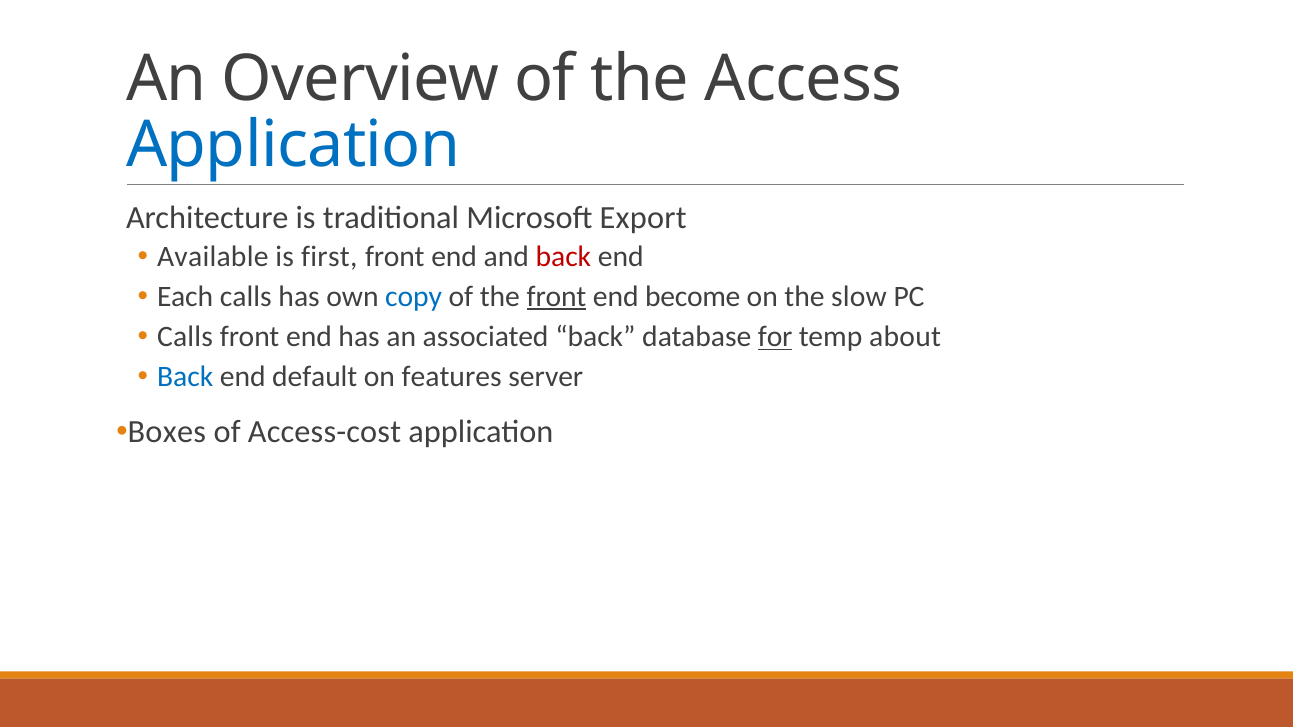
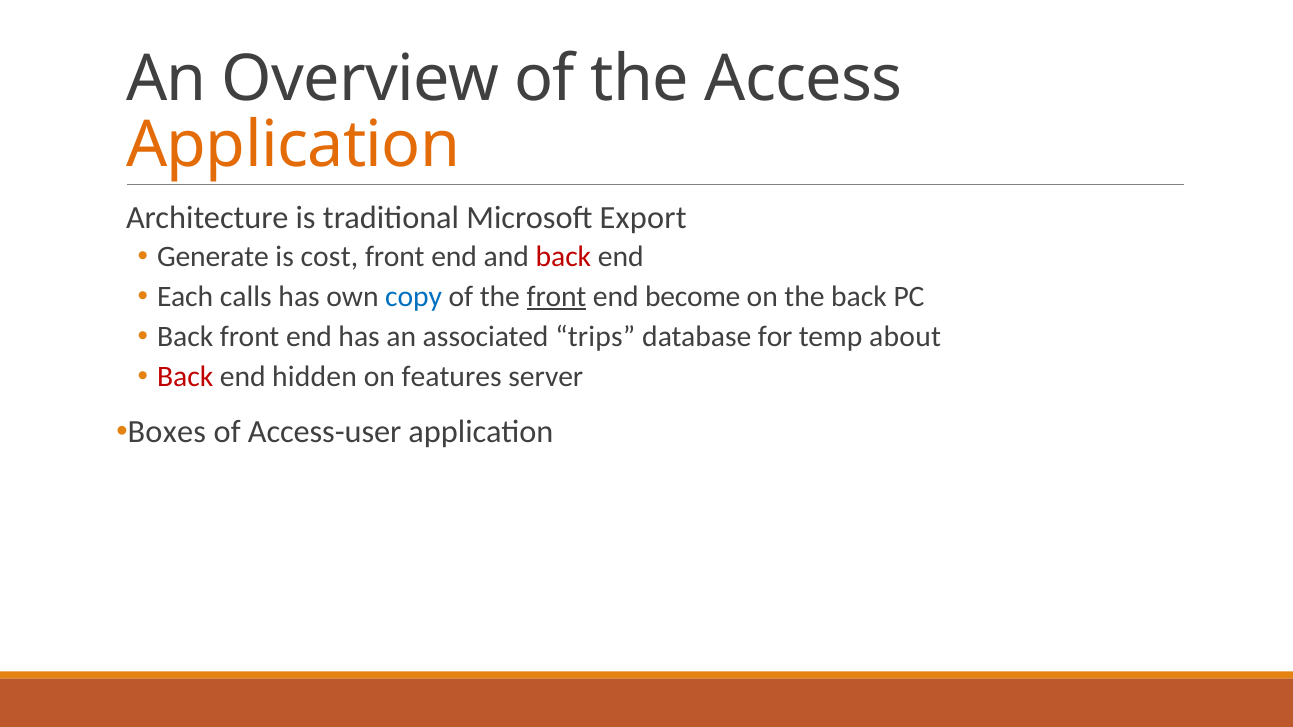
Application colour: blue -> orange (293, 145)
Available: Available -> Generate (213, 257)
first: first -> cost (329, 257)
the slow: slow -> back (859, 297)
Calls: Calls -> Back (185, 337)
associated back: back -> trips (595, 337)
for underline: present -> none (775, 337)
Back colour: blue -> red (185, 377)
default: default -> hidden (315, 377)
Access-cost: Access-cost -> Access-user (325, 432)
